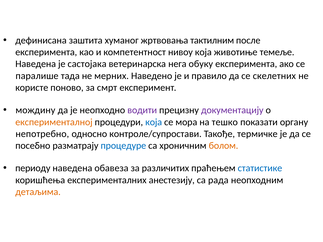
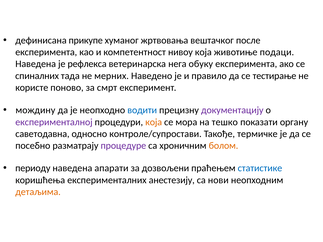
заштита: заштита -> прикупе (86, 40)
тактилним: тактилним -> вештачког (212, 40)
темеље: темеље -> подаци (277, 52)
састојака: састојака -> рефлекса (87, 64)
паралише: паралише -> спиналних (37, 76)
скелетних: скелетних -> тестирање (274, 76)
водити colour: purple -> blue (142, 110)
експерименталној colour: orange -> purple (54, 122)
која colour: blue -> orange (154, 122)
непотребно: непотребно -> саветодавна (42, 134)
процедуре colour: blue -> purple (123, 146)
обавеза: обавеза -> апарати (111, 168)
различитих: различитих -> дозвољени (165, 168)
рада: рада -> нови (218, 180)
